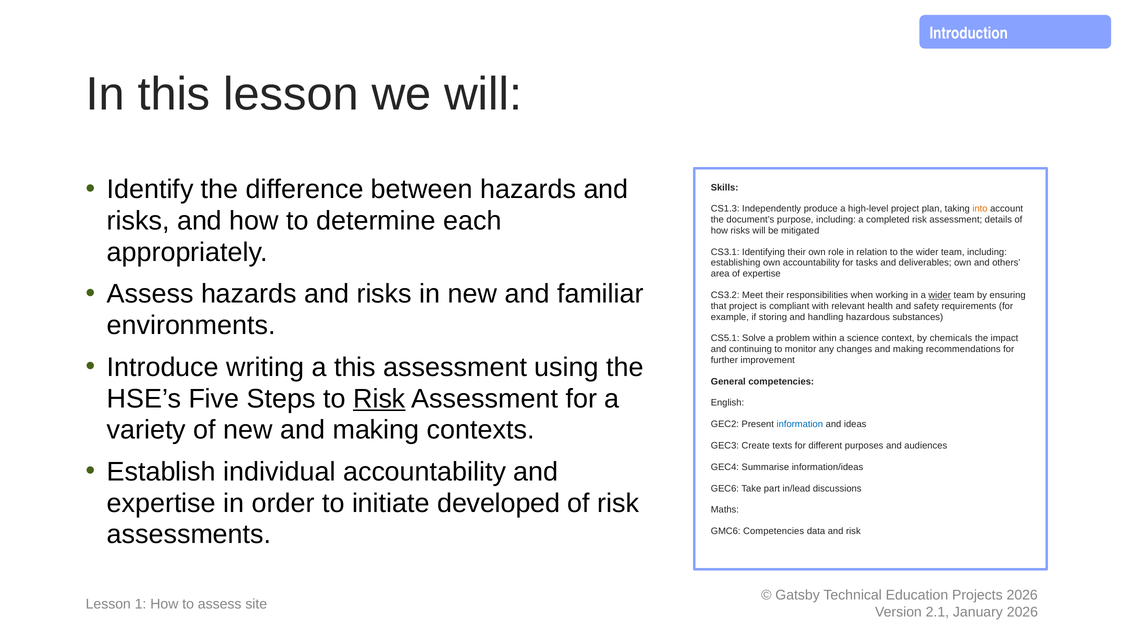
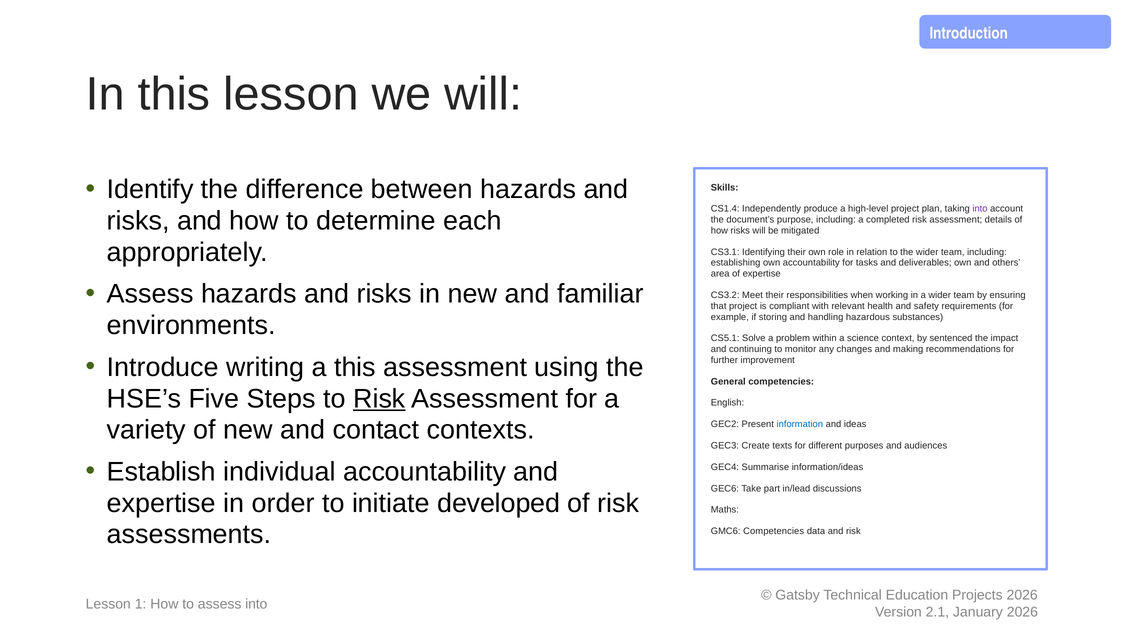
CS1.3: CS1.3 -> CS1.4 (725, 209)
into colour: orange -> purple (980, 209)
wider underline: present -> none (940, 295)
chemicals: chemicals -> sentenced (951, 338)
new and making: making -> contact (376, 430)
assess site: site -> into (256, 604)
